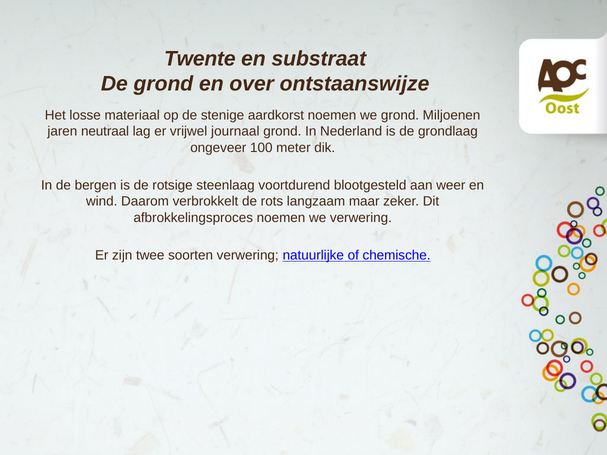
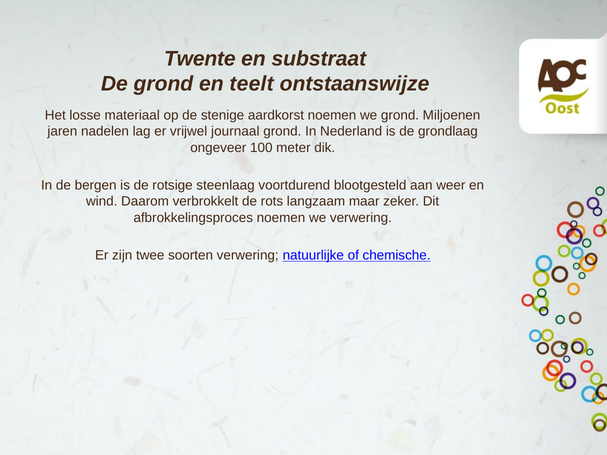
over: over -> teelt (252, 84)
neutraal: neutraal -> nadelen (105, 132)
